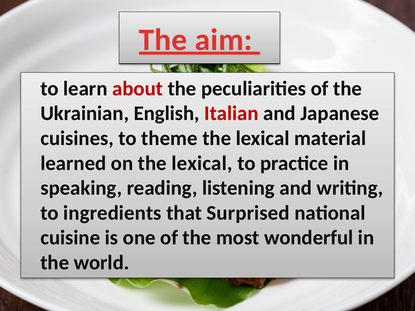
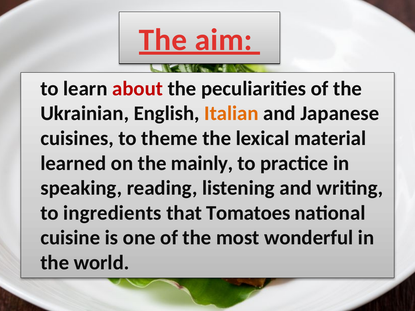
Italian colour: red -> orange (231, 114)
on the lexical: lexical -> mainly (202, 163)
Surprised: Surprised -> Tomatoes (248, 213)
